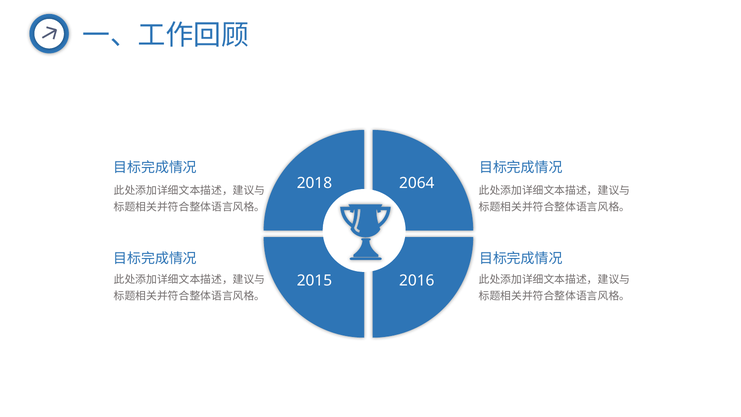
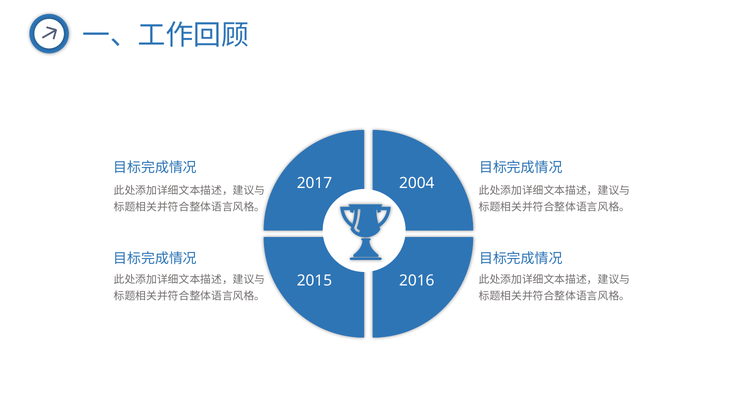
2018: 2018 -> 2017 (314, 183)
2064: 2064 -> 2004 (417, 183)
